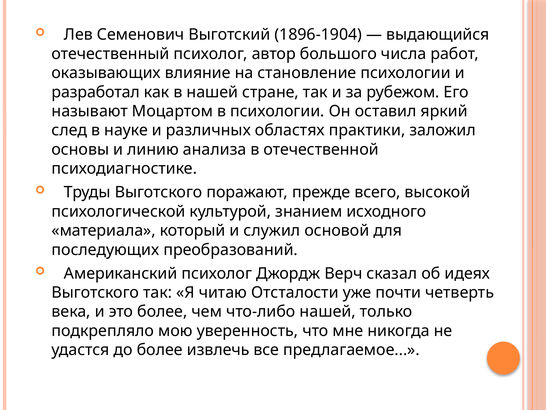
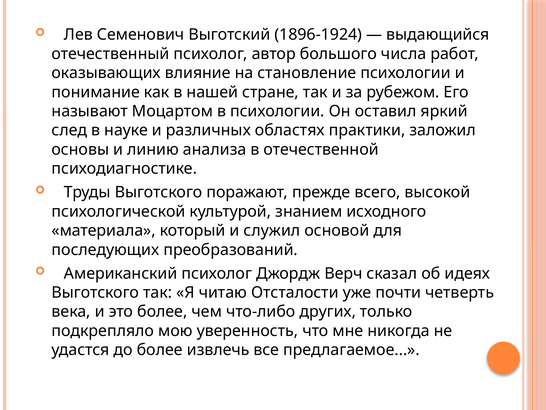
1896-1904: 1896-1904 -> 1896-1924 (318, 35)
разработал: разработал -> понимание (96, 92)
что-либо нашей: нашей -> других (328, 311)
